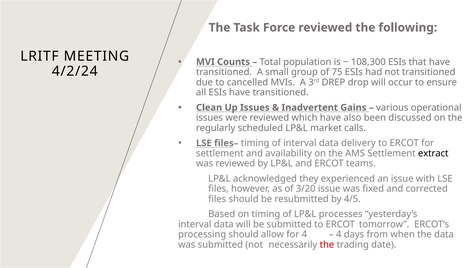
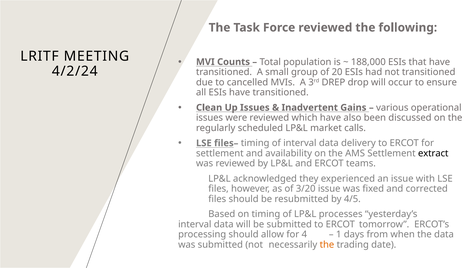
108,300: 108,300 -> 188,000 (368, 62)
75: 75 -> 20 (337, 72)
4: 4 -> 1 (339, 234)
the colour: red -> orange (327, 244)
